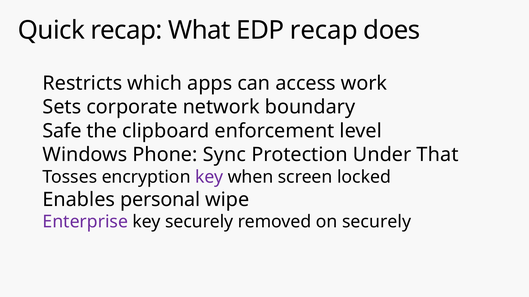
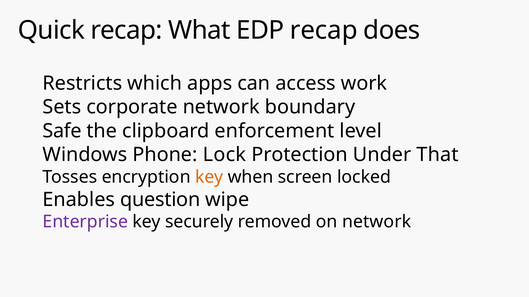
Sync: Sync -> Lock (224, 155)
key colour: purple -> orange (209, 177)
personal: personal -> question (160, 200)
on securely: securely -> network (377, 222)
